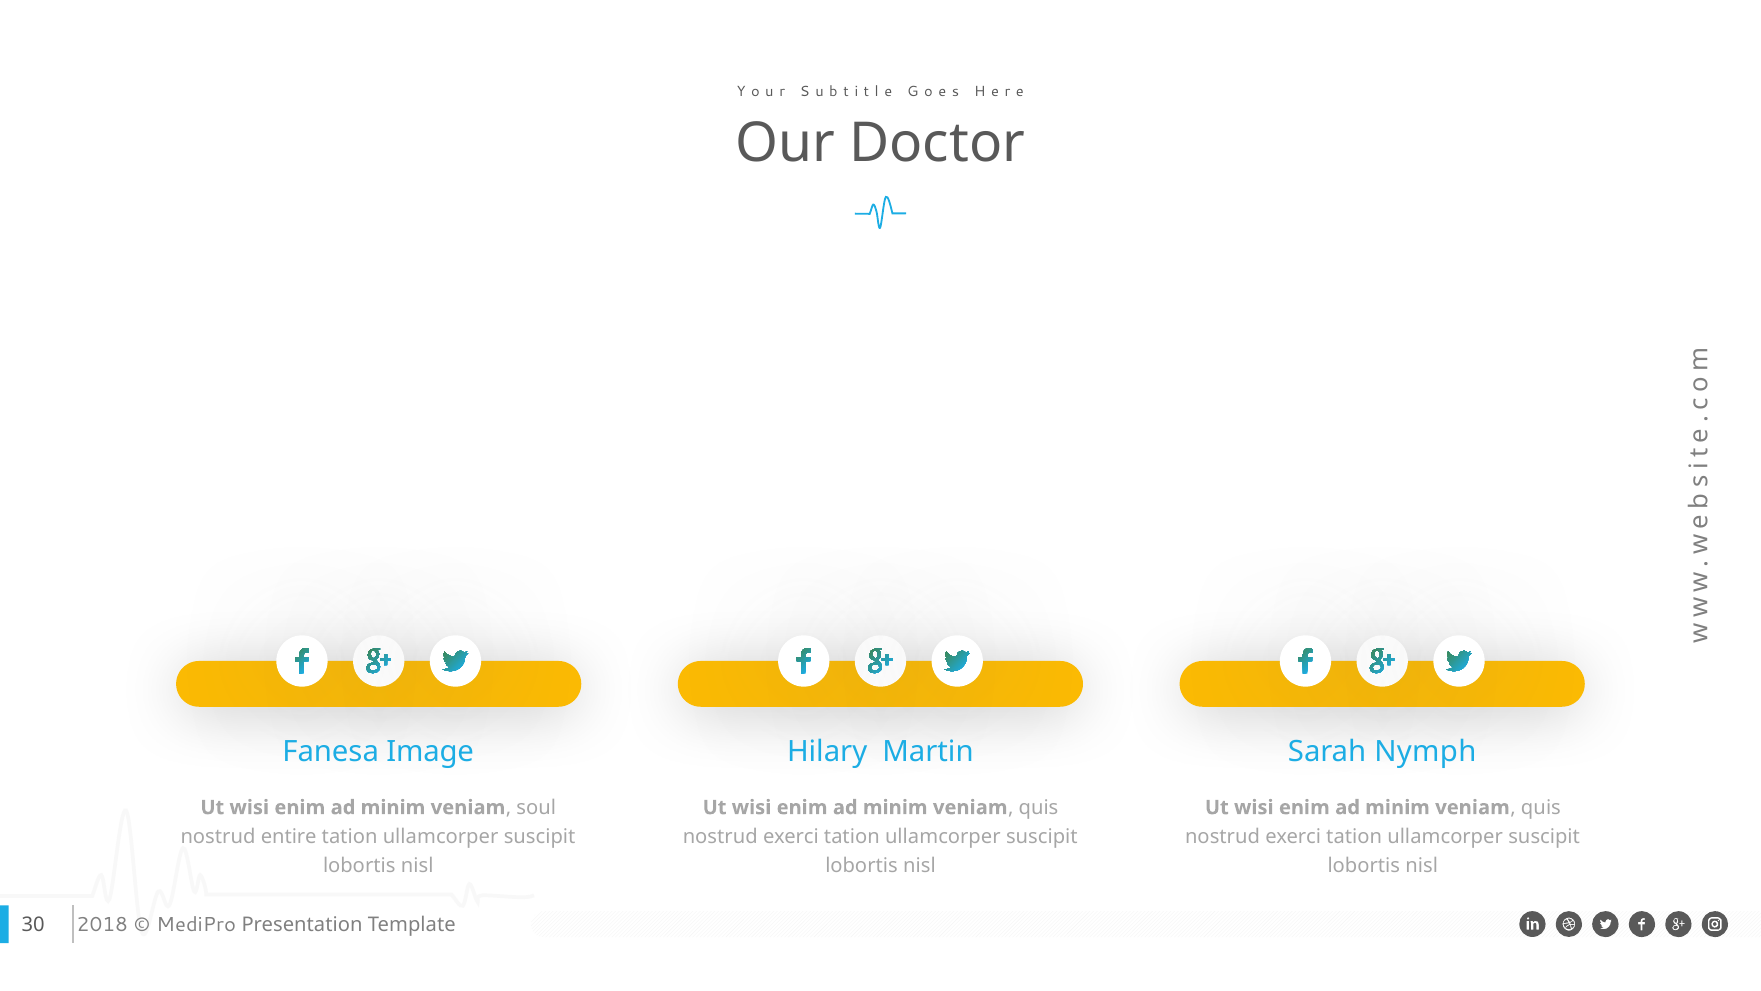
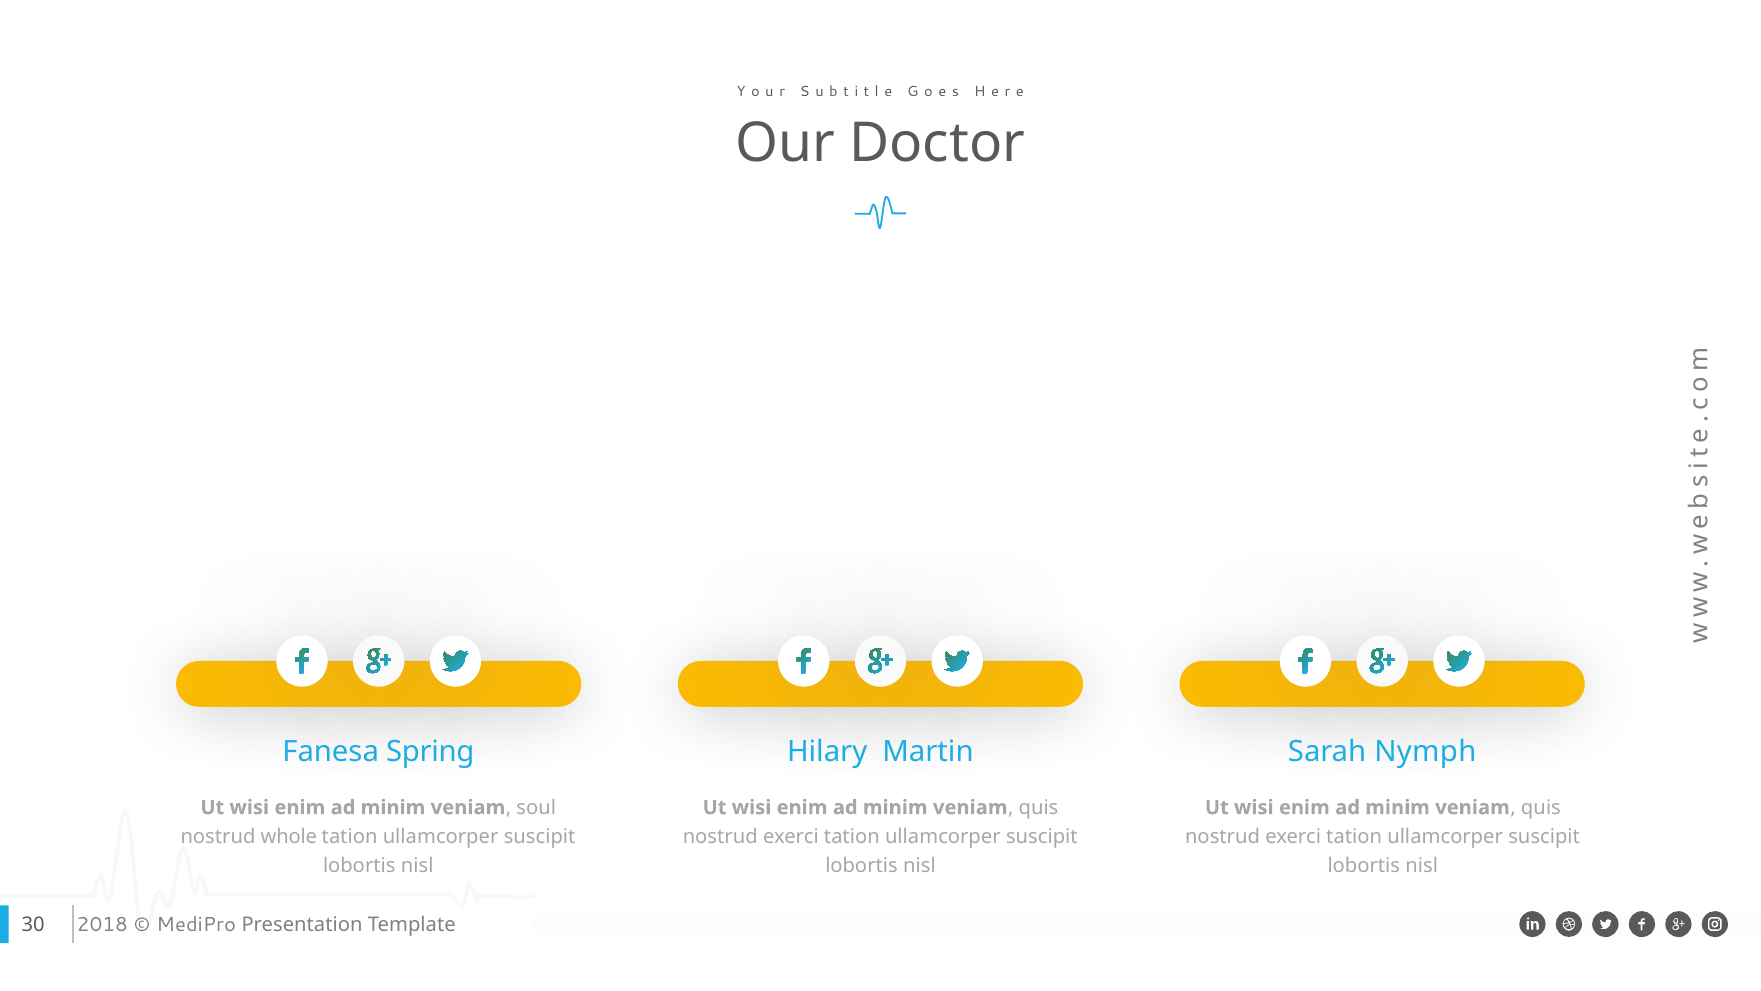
Image: Image -> Spring (430, 751)
entire: entire -> whole (289, 836)
